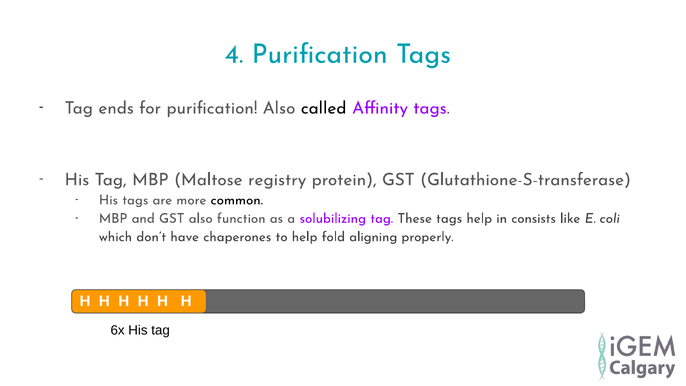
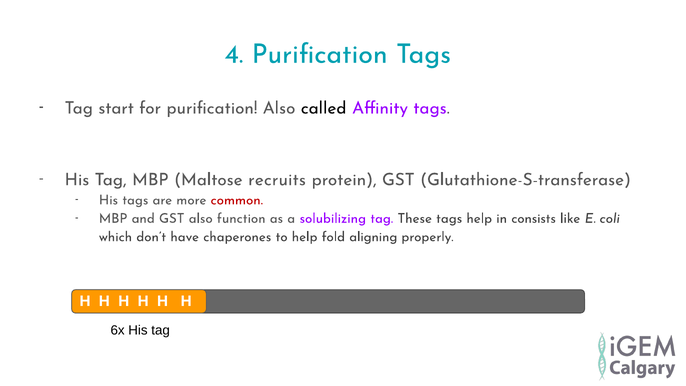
ends: ends -> start (116, 108)
registry: registry -> recruits (277, 180)
common colour: black -> red (237, 200)
